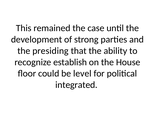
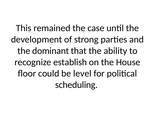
presiding: presiding -> dominant (51, 51)
integrated: integrated -> scheduling (76, 85)
